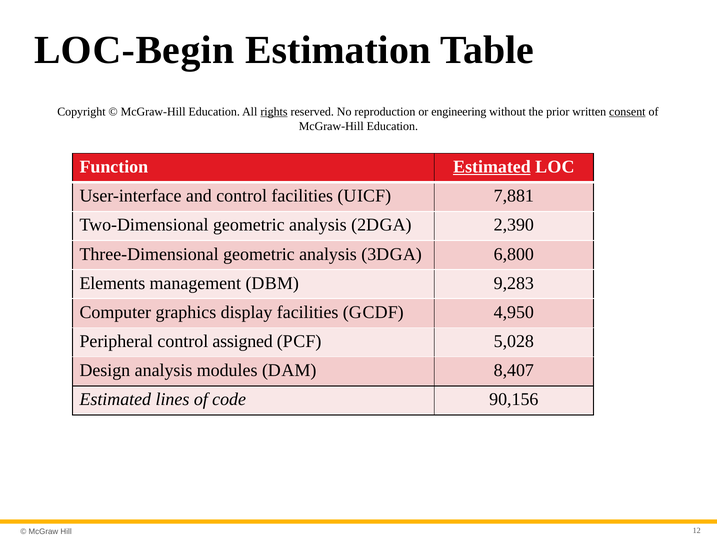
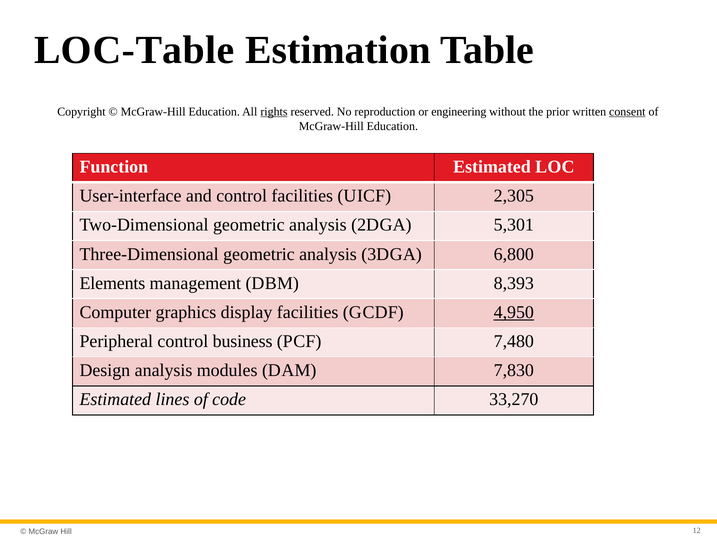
C-Begin: C-Begin -> C-Table (164, 50)
Estimated underline: present -> none (492, 167)
7,881: 7,881 -> 2,305 (514, 196)
2,390: 2,390 -> 5,301 (514, 225)
9,283: 9,283 -> 8,393 (514, 283)
4,950 underline: none -> present (514, 312)
assigned: assigned -> business (243, 341)
5,028: 5,028 -> 7,480 (514, 341)
8,407: 8,407 -> 7,830 (514, 370)
90,156: 90,156 -> 33,270 (514, 399)
